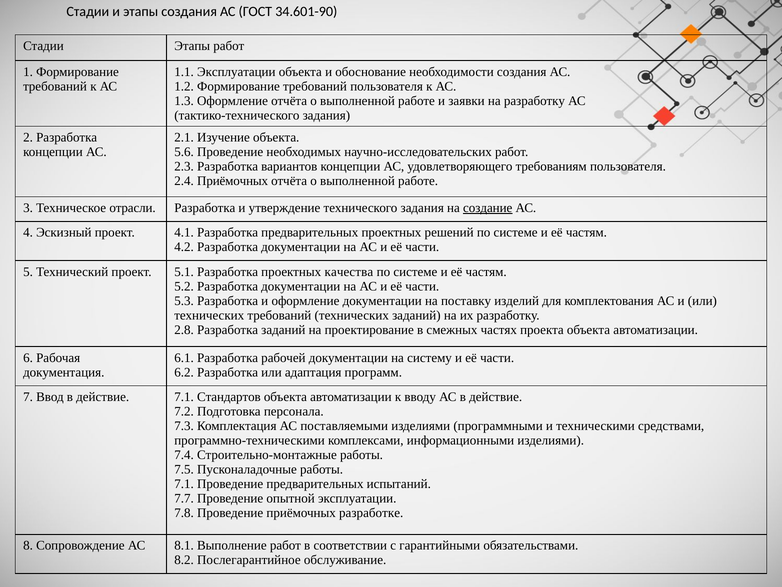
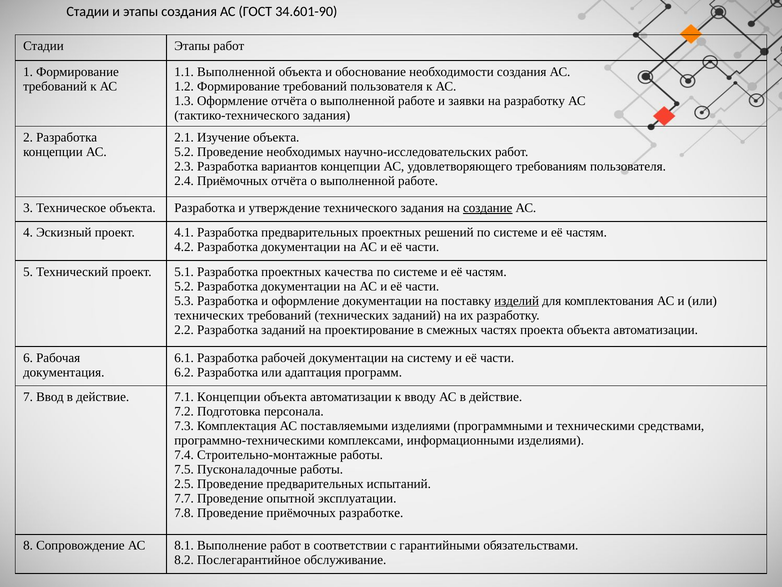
1.1 Эксплуатации: Эксплуатации -> Выполненной (236, 72)
5.6: 5.6 -> 5.2 (184, 152)
Техническое отрасли: отрасли -> объекта (133, 208)
изделий underline: none -> present (517, 300)
2.8: 2.8 -> 2.2 (184, 329)
7.1 Стандартов: Стандартов -> Концепции (229, 397)
7.1: 7.1 -> 2.5 (184, 483)
